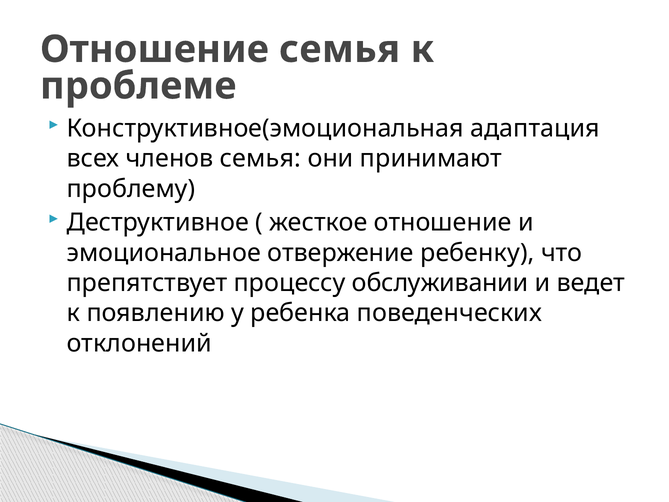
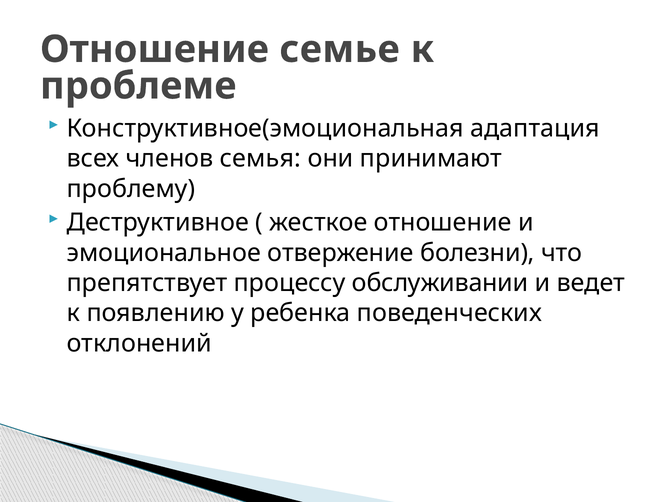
Отношение семья: семья -> семье (340, 49)
ребенку: ребенку -> болезни (477, 253)
